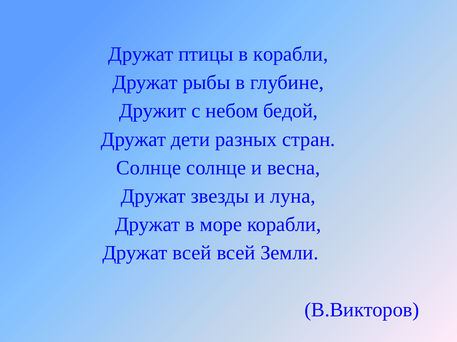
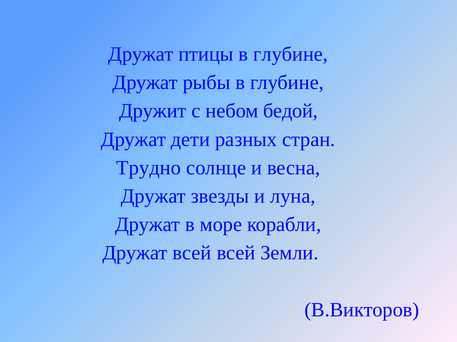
птицы в корабли: корабли -> глубине (291, 54)
Солнце: Солнце -> Трудно (149, 168)
